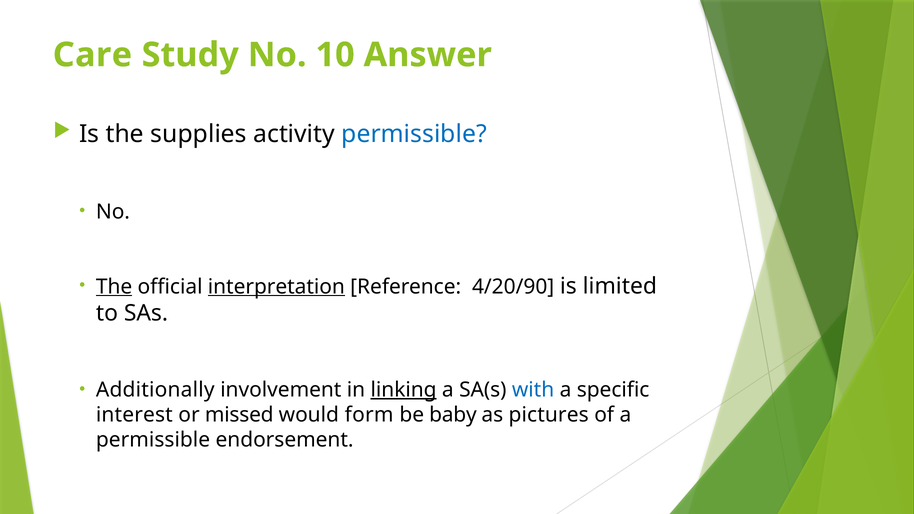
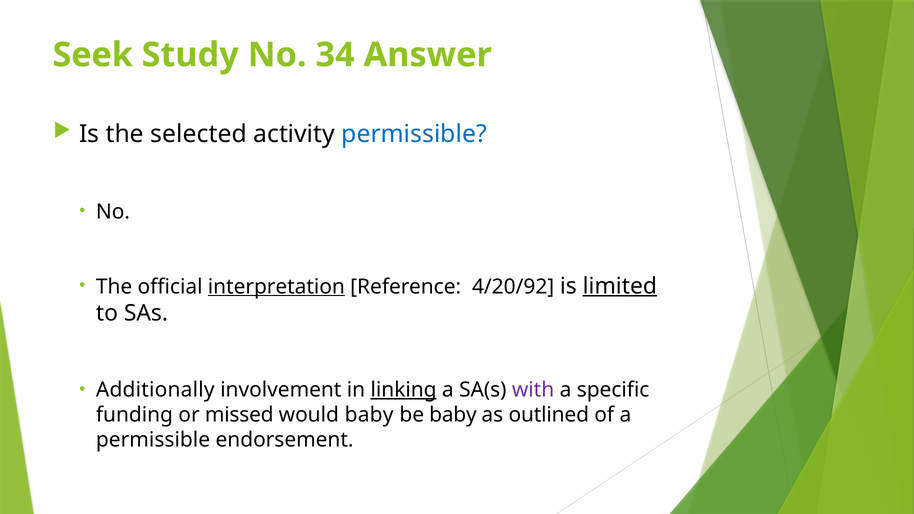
Care: Care -> Seek (93, 55)
10: 10 -> 34 (335, 55)
supplies: supplies -> selected (199, 134)
The underline: present -> none (114, 287)
4/20/90: 4/20/90 -> 4/20/92 (513, 287)
limited underline: none -> present (620, 286)
with colour: blue -> purple (533, 390)
interest: interest -> funding (134, 415)
would form: form -> baby (369, 415)
pictures: pictures -> outlined (549, 415)
